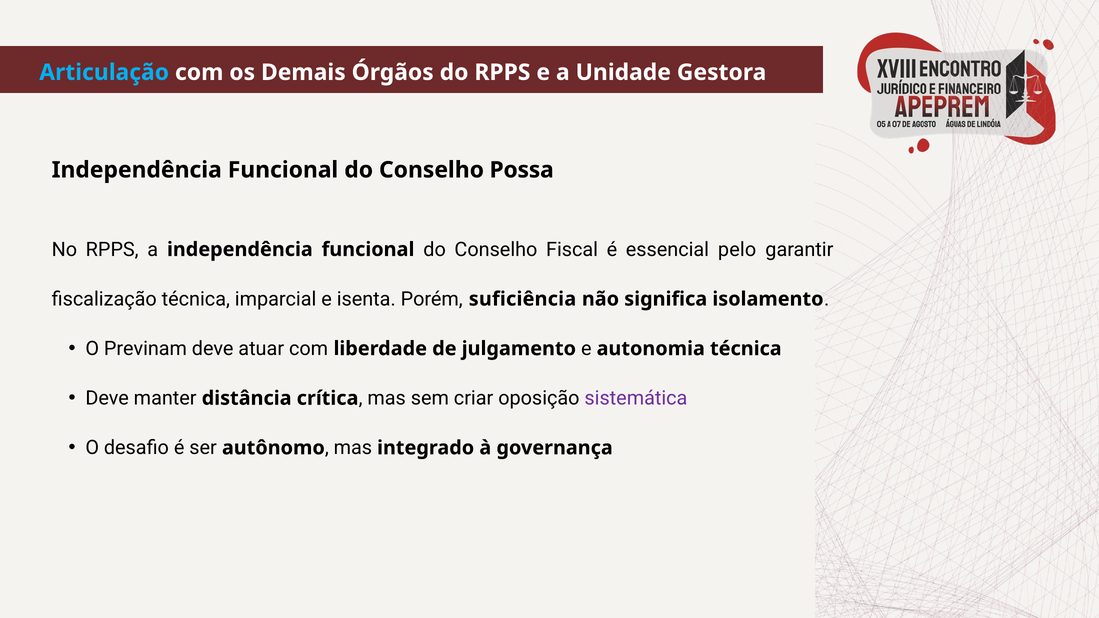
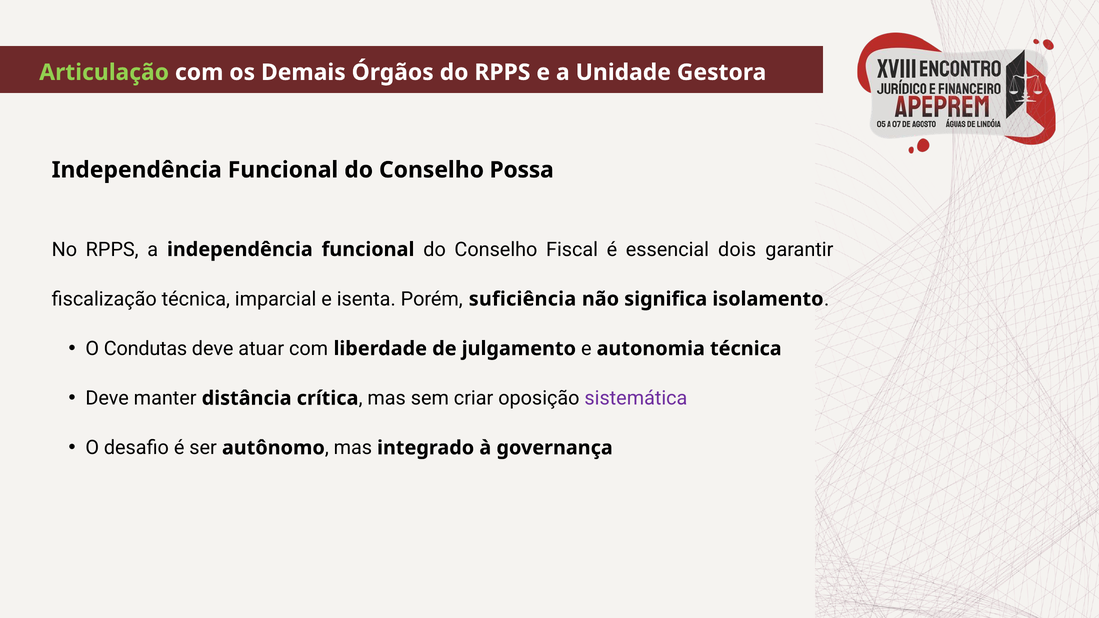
Articulação colour: light blue -> light green (104, 72)
pelo: pelo -> dois (737, 250)
Previnam: Previnam -> Condutas (146, 349)
